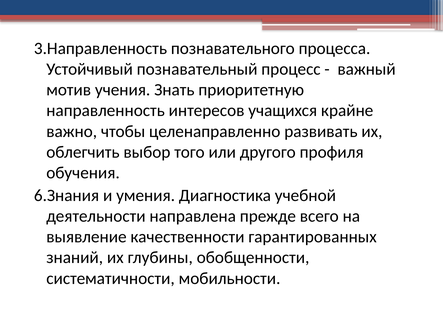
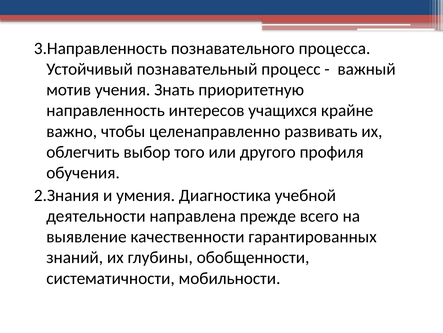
6.Знания: 6.Знания -> 2.Знания (67, 195)
